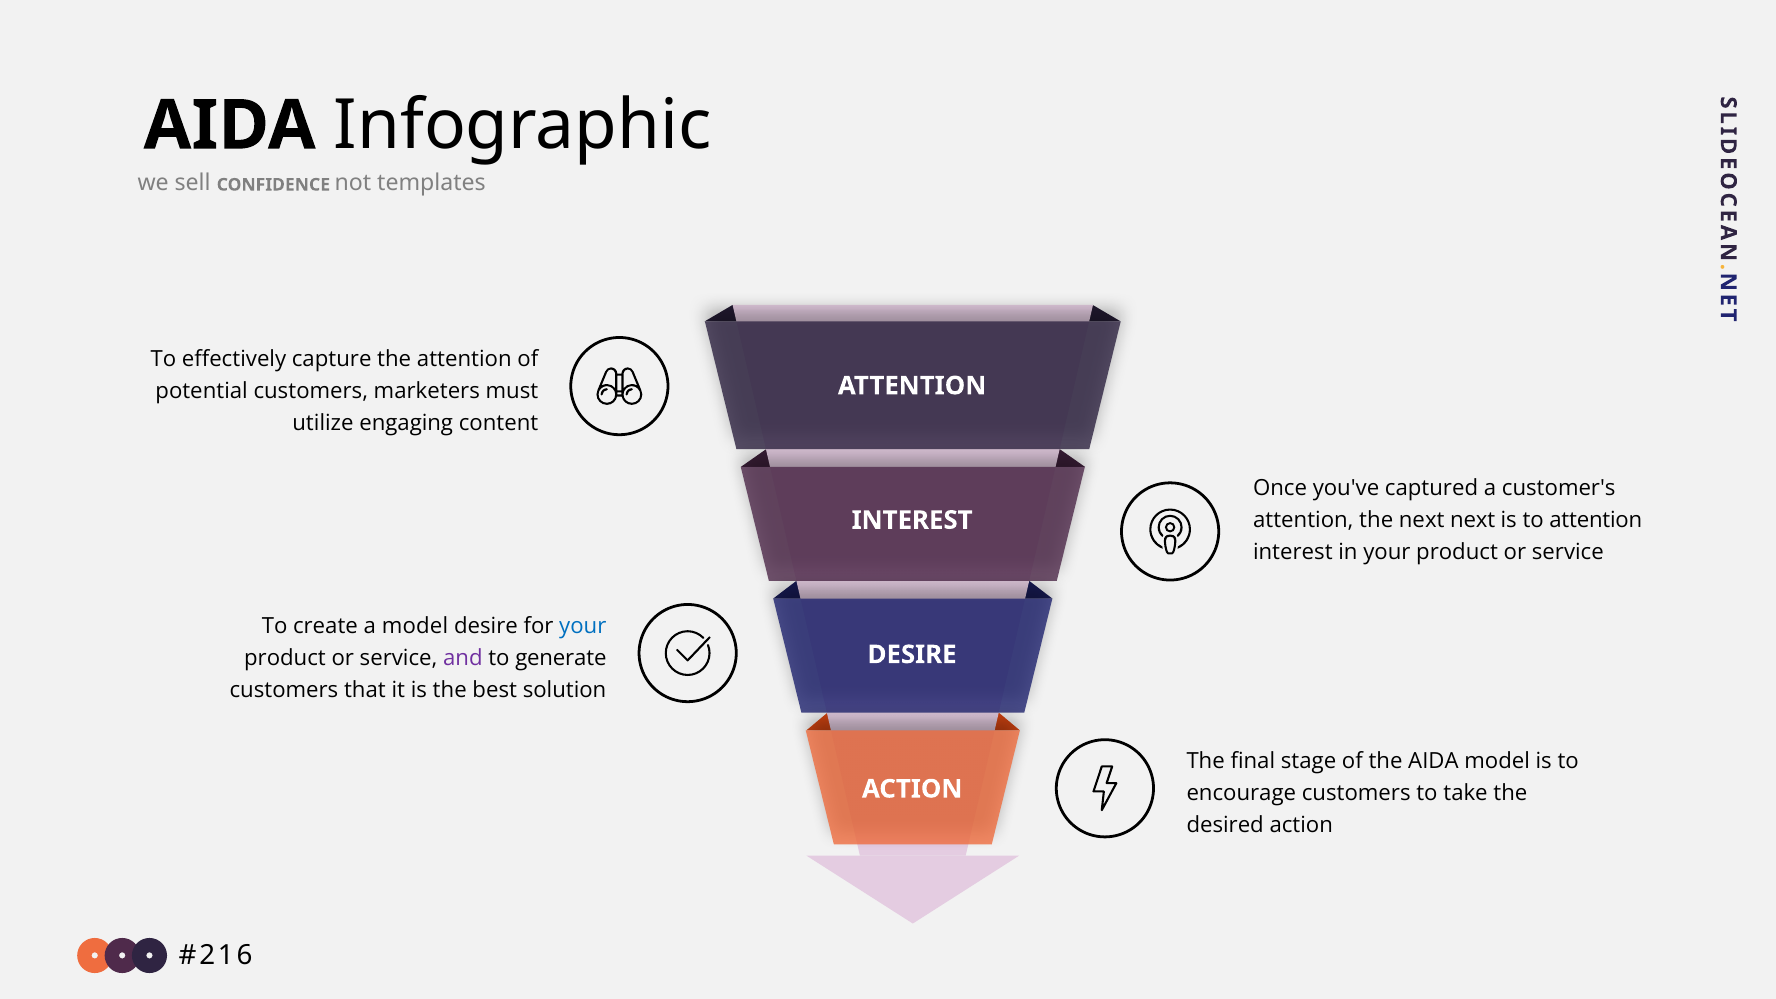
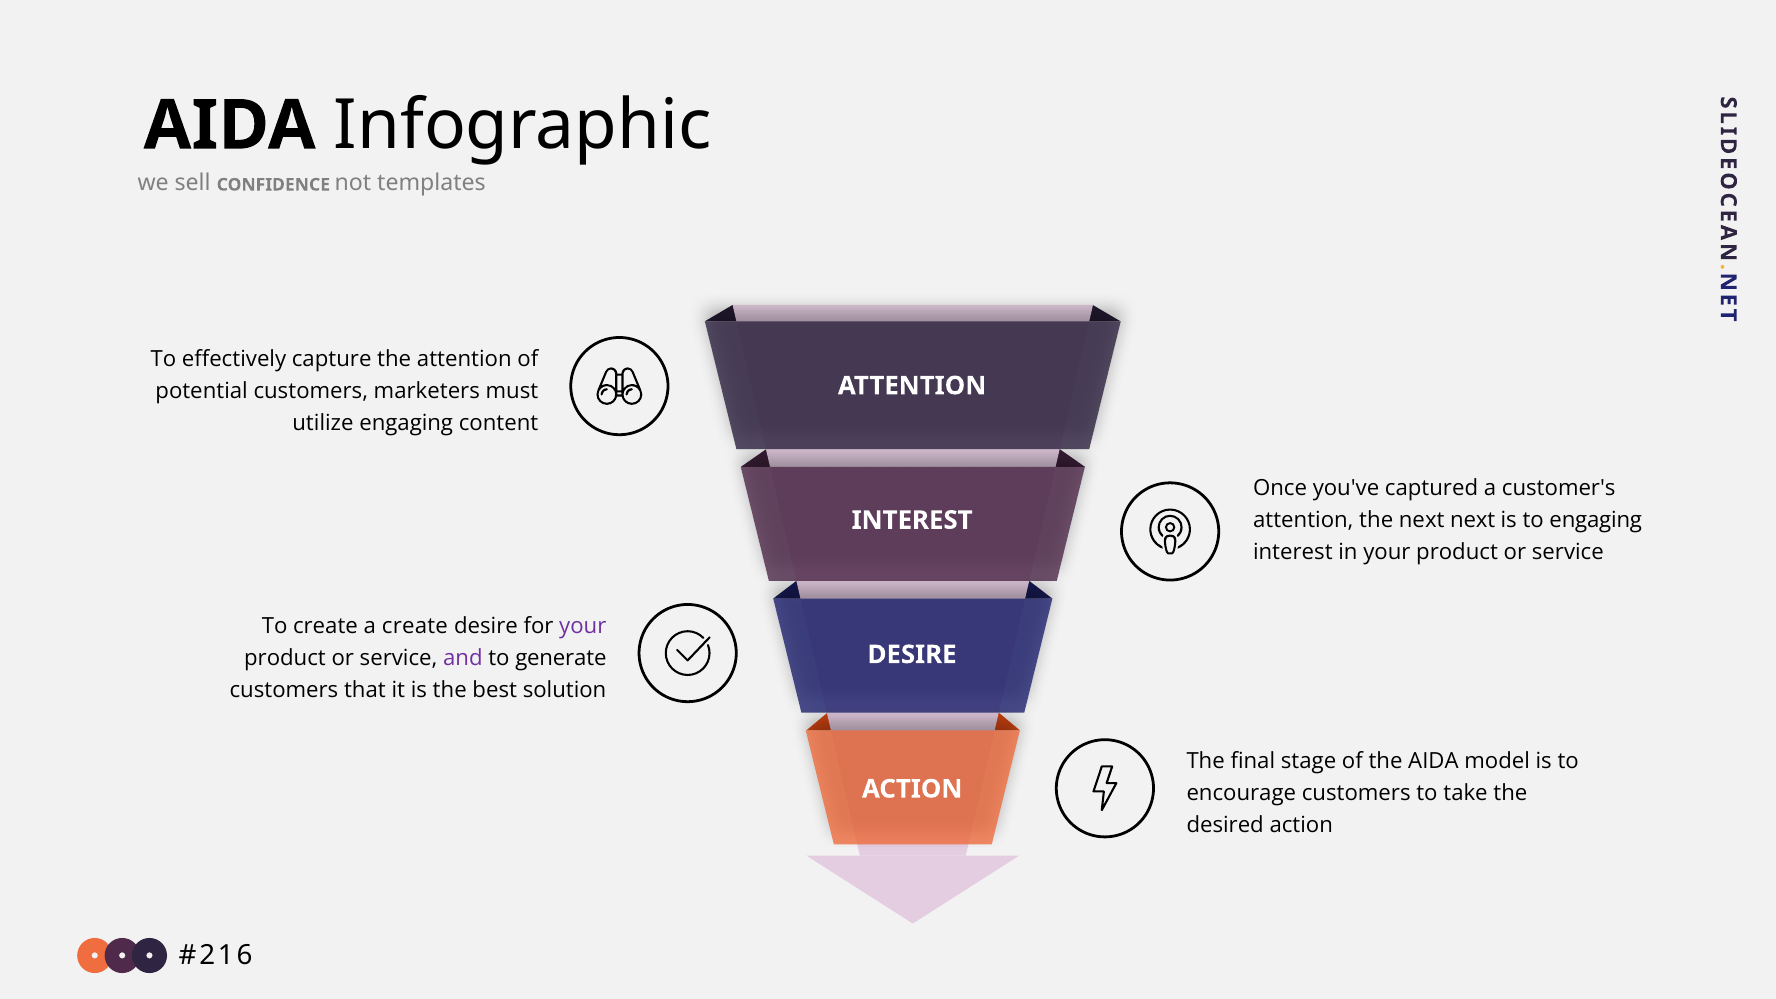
to attention: attention -> engaging (1596, 520)
a model: model -> create (415, 626)
your colour: blue -> purple (583, 626)
